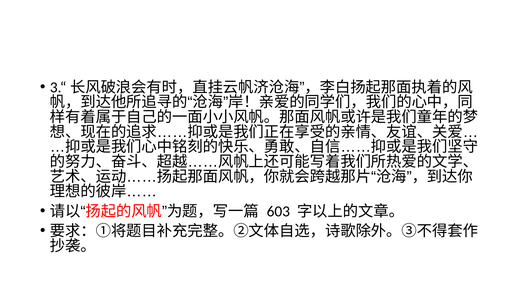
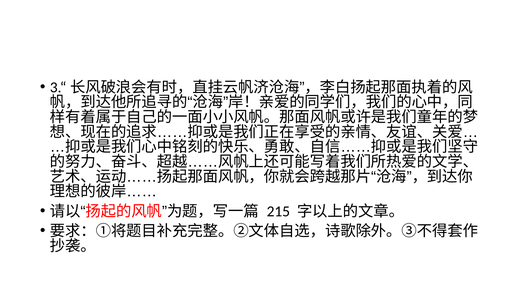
603: 603 -> 215 (278, 212)
